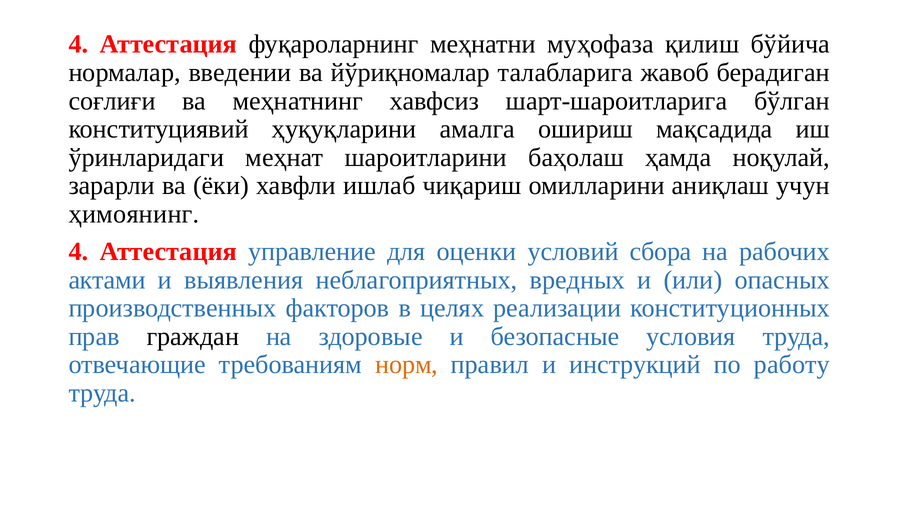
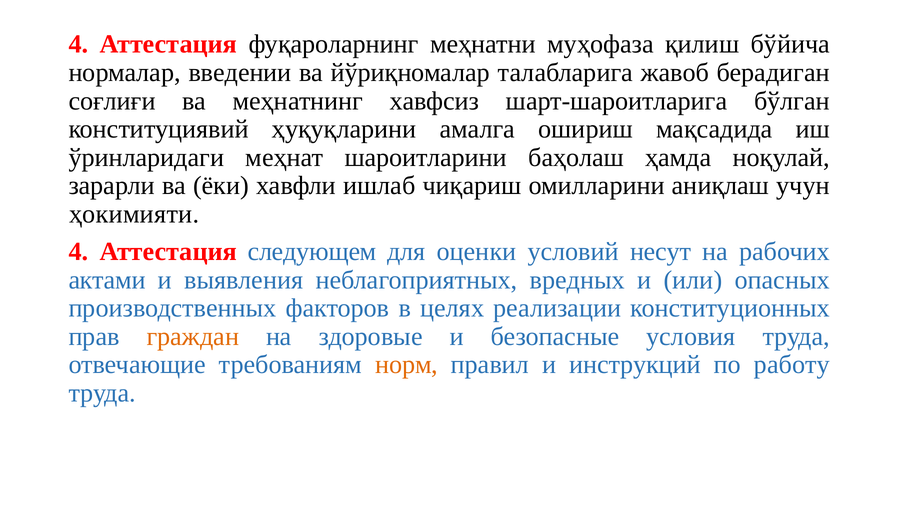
ҳимоянинг: ҳимоянинг -> ҳокимияти (134, 214)
управление: управление -> следующем (312, 252)
сбора: сбора -> несут (661, 252)
граждан colour: black -> orange (193, 336)
